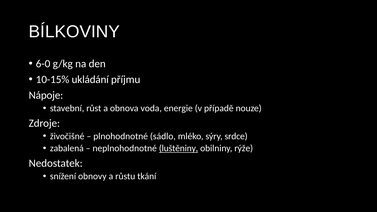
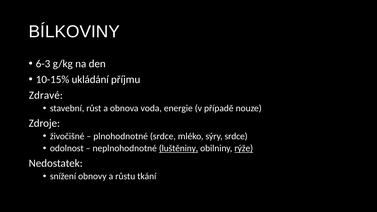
6-0: 6-0 -> 6-3 (43, 64)
Nápoje: Nápoje -> Zdravé (46, 95)
plnohodnotné sádlo: sádlo -> srdce (163, 136)
zabalená: zabalená -> odolnost (67, 148)
rýže underline: none -> present (244, 148)
